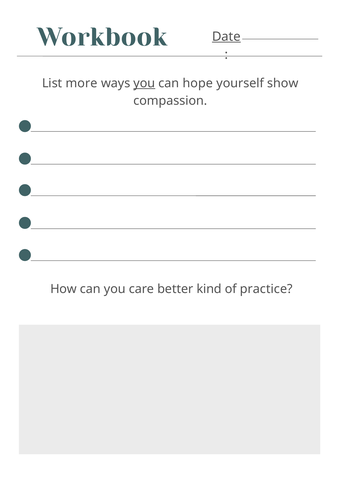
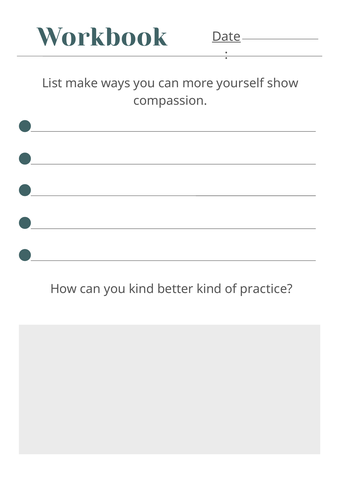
more: more -> make (82, 83)
you underline: present -> none (144, 83)
hope: hope -> more (198, 83)
you care: care -> kind (141, 289)
